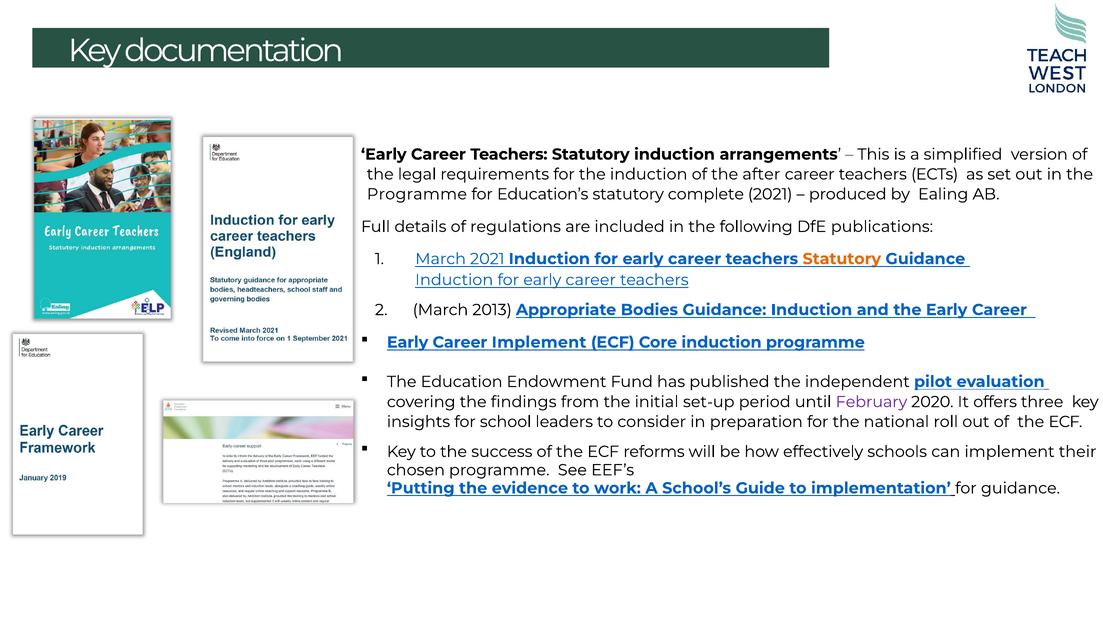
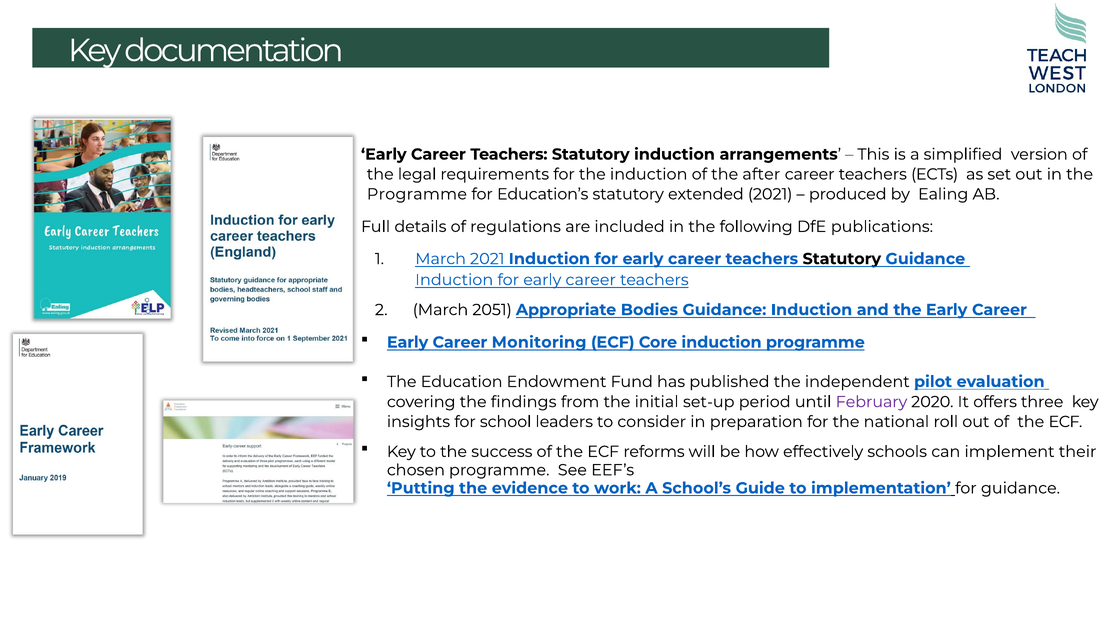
complete: complete -> extended (706, 194)
Statutory colour: orange -> black (842, 259)
2013: 2013 -> 2051 (492, 310)
Career Implement: Implement -> Monitoring (539, 342)
